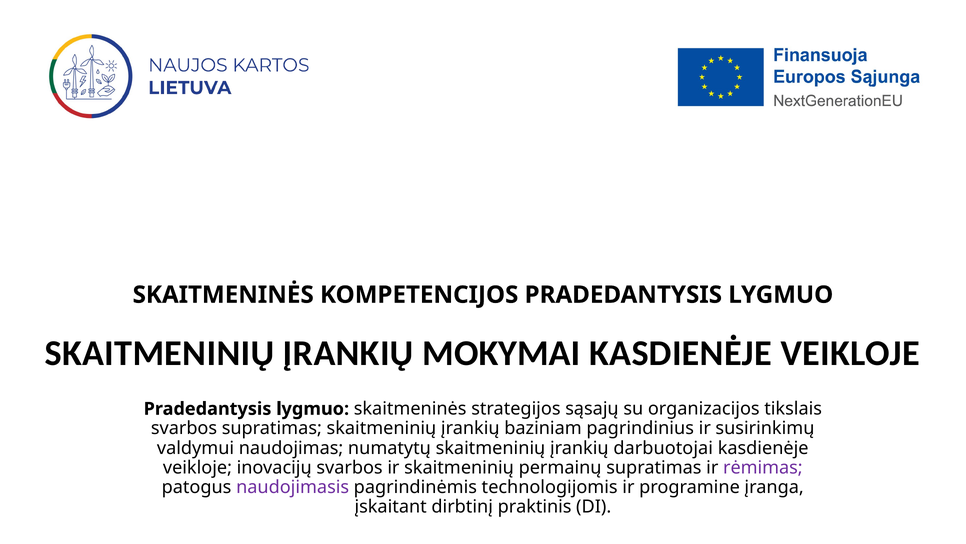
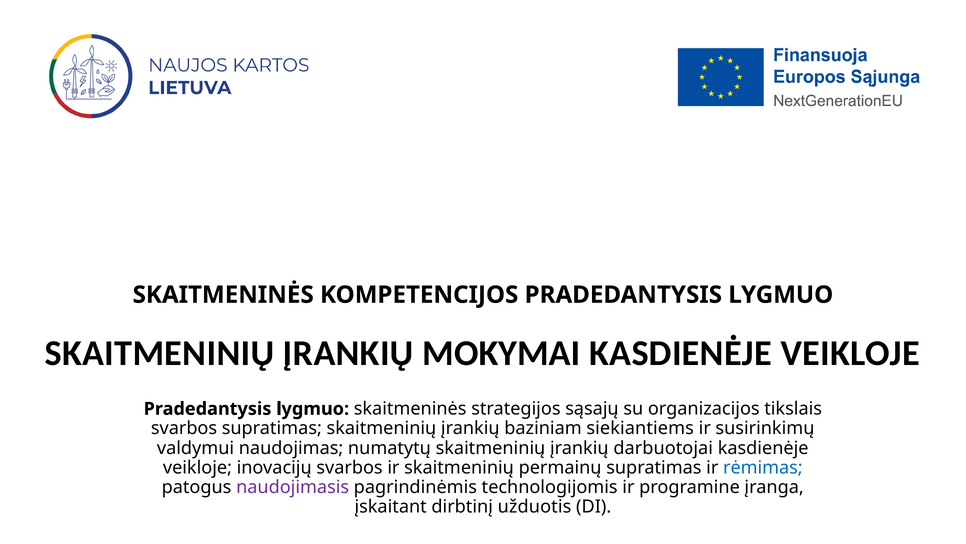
pagrindinius: pagrindinius -> siekiantiems (640, 428)
rėmimas colour: purple -> blue (763, 467)
praktinis: praktinis -> užduotis (535, 506)
